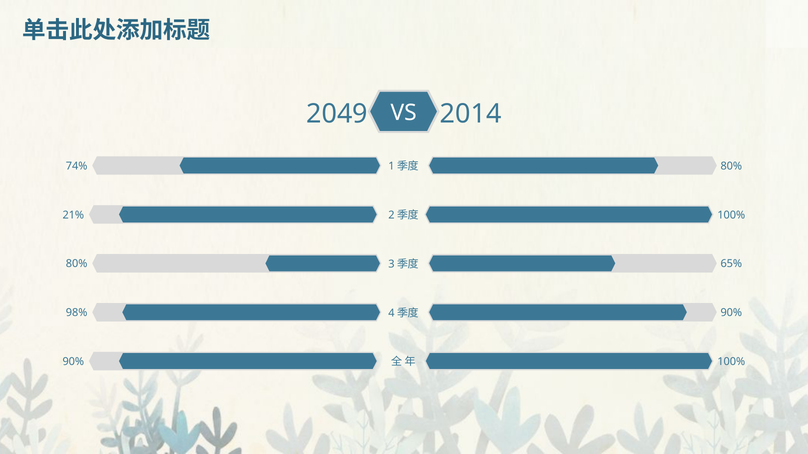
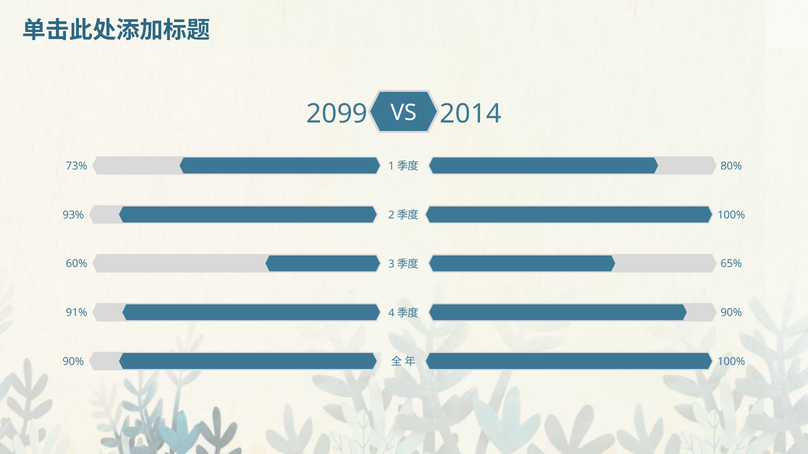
2049: 2049 -> 2099 (337, 114)
74%: 74% -> 73% (77, 166)
21%: 21% -> 93% (73, 215)
80%: 80% -> 60% (77, 264)
98%: 98% -> 91% (77, 313)
